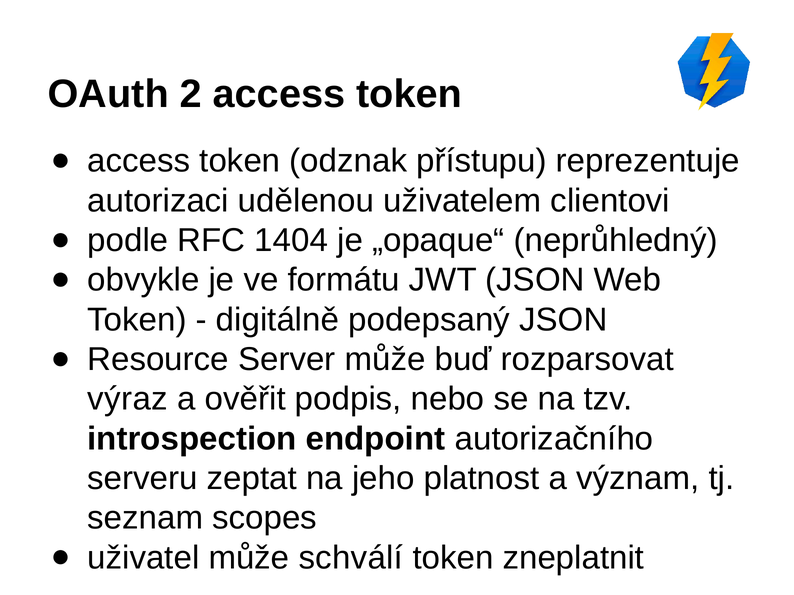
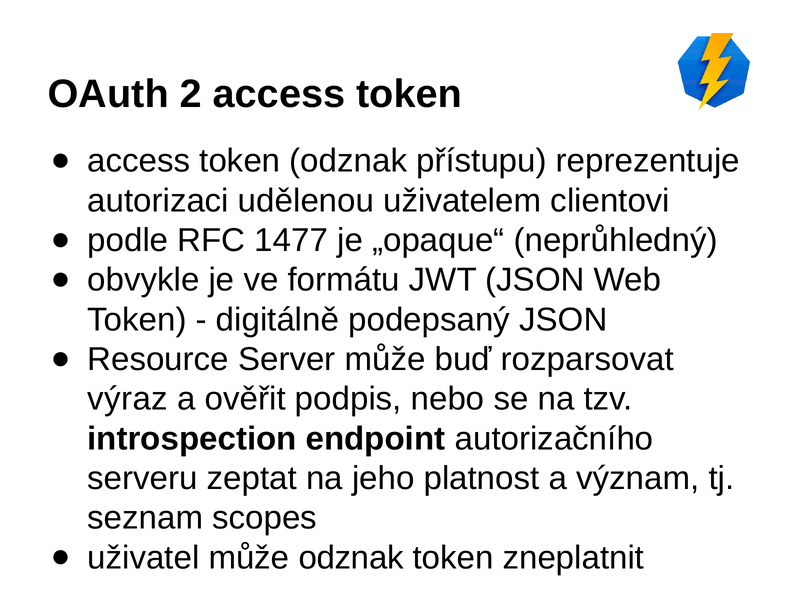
1404: 1404 -> 1477 (291, 241)
může schválí: schválí -> odznak (351, 558)
